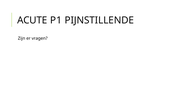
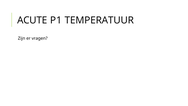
PIJNSTILLENDE: PIJNSTILLENDE -> TEMPERATUUR (99, 20)
